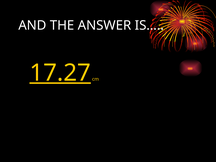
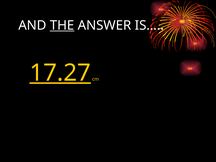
THE underline: none -> present (62, 25)
